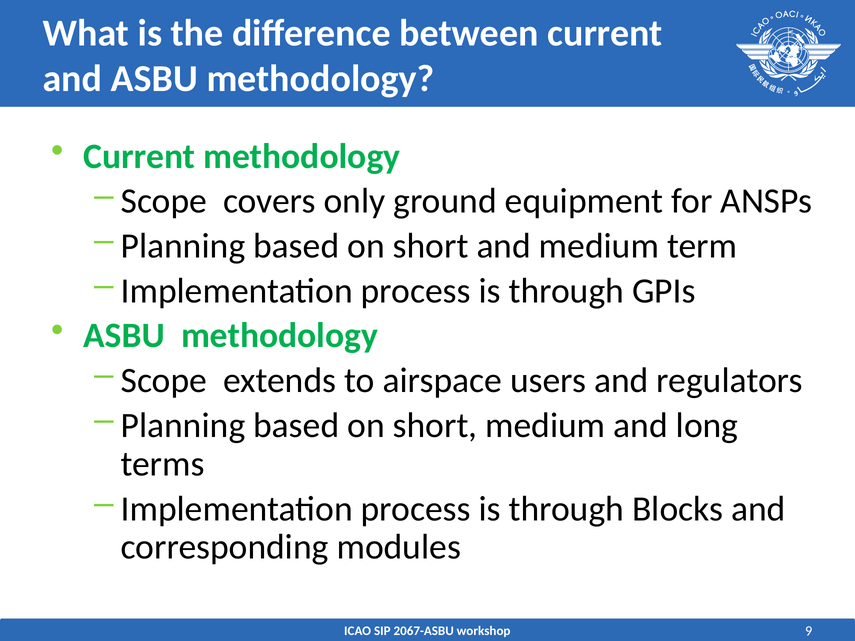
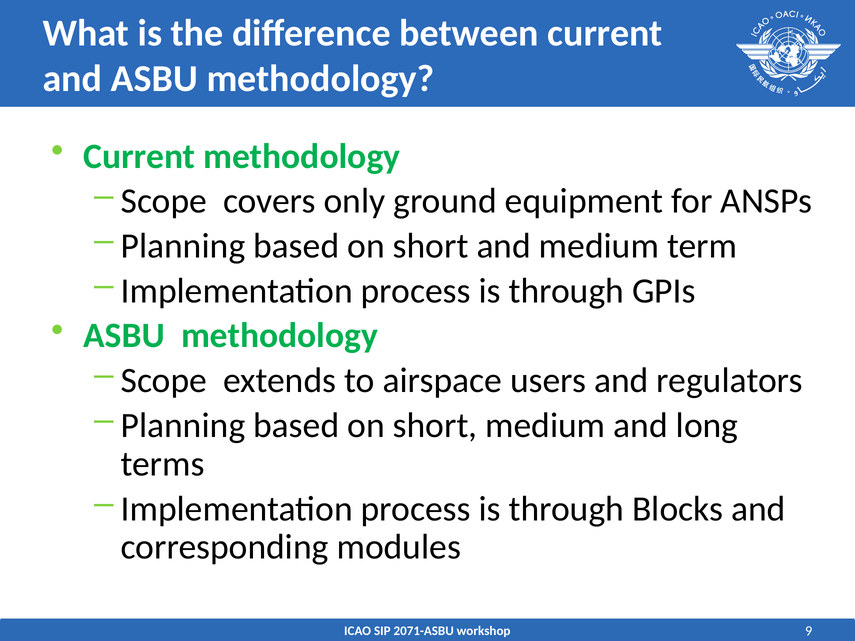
2067-ASBU: 2067-ASBU -> 2071-ASBU (424, 631)
